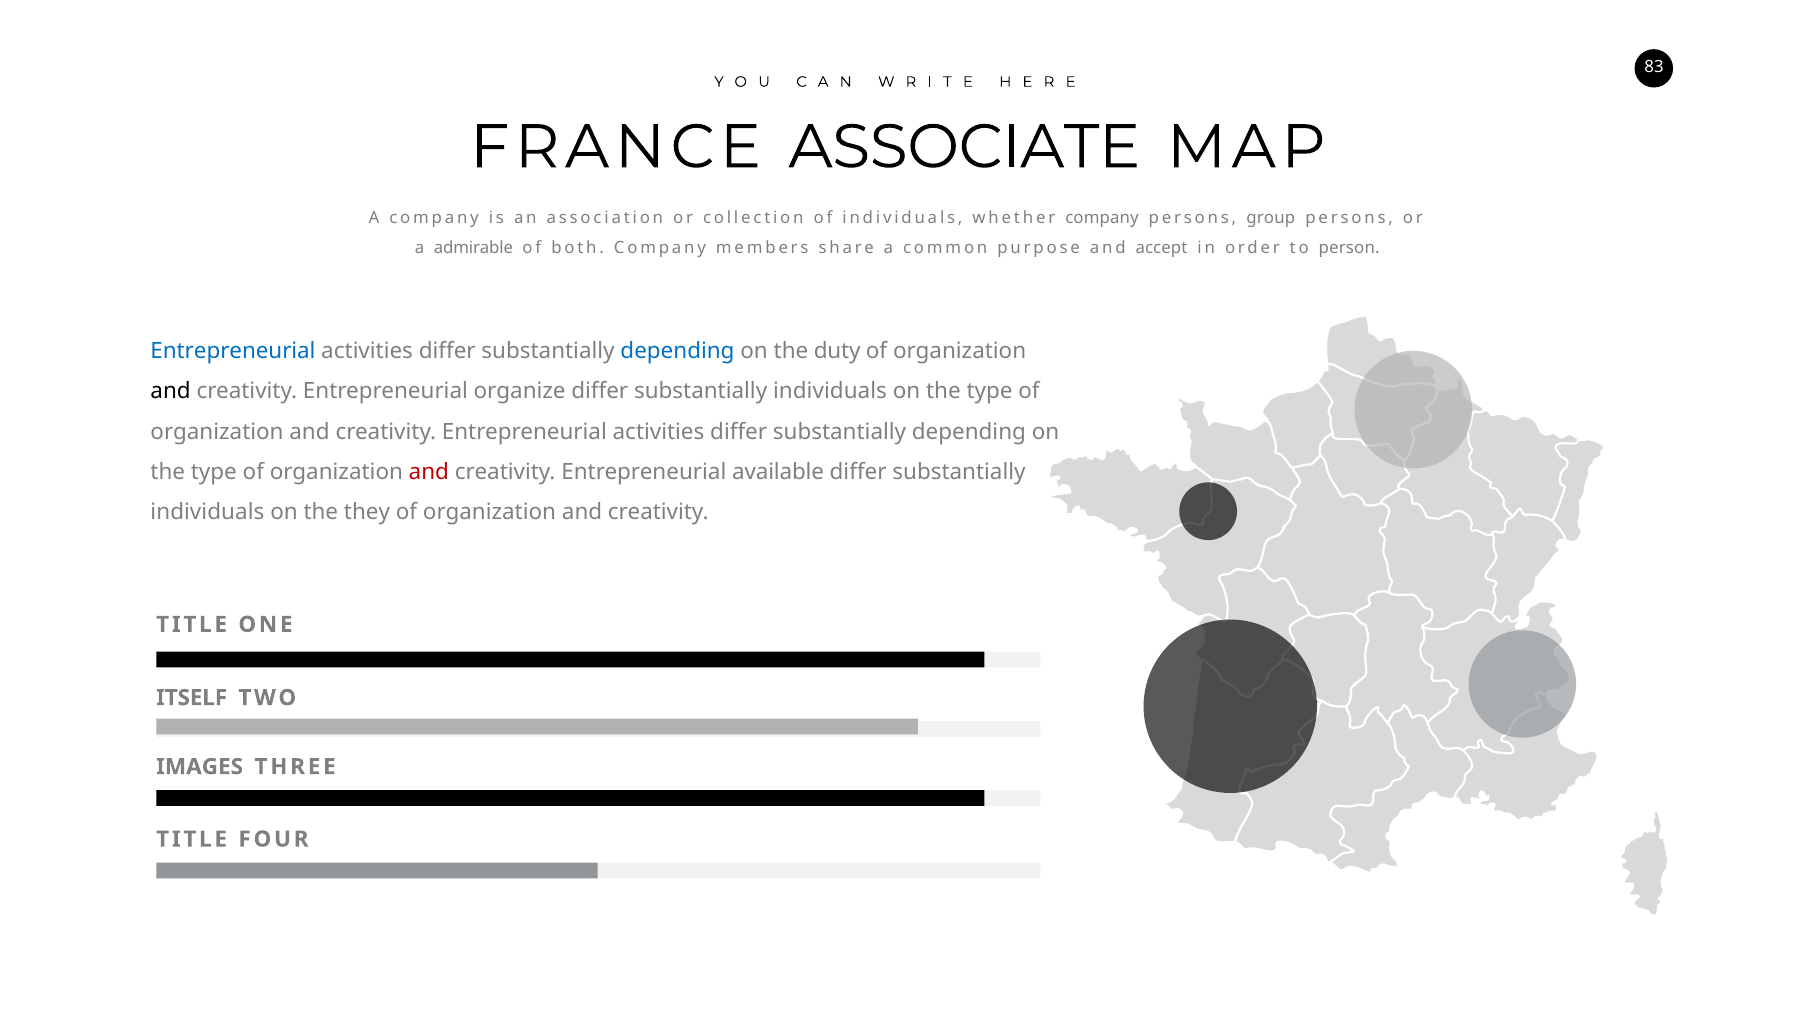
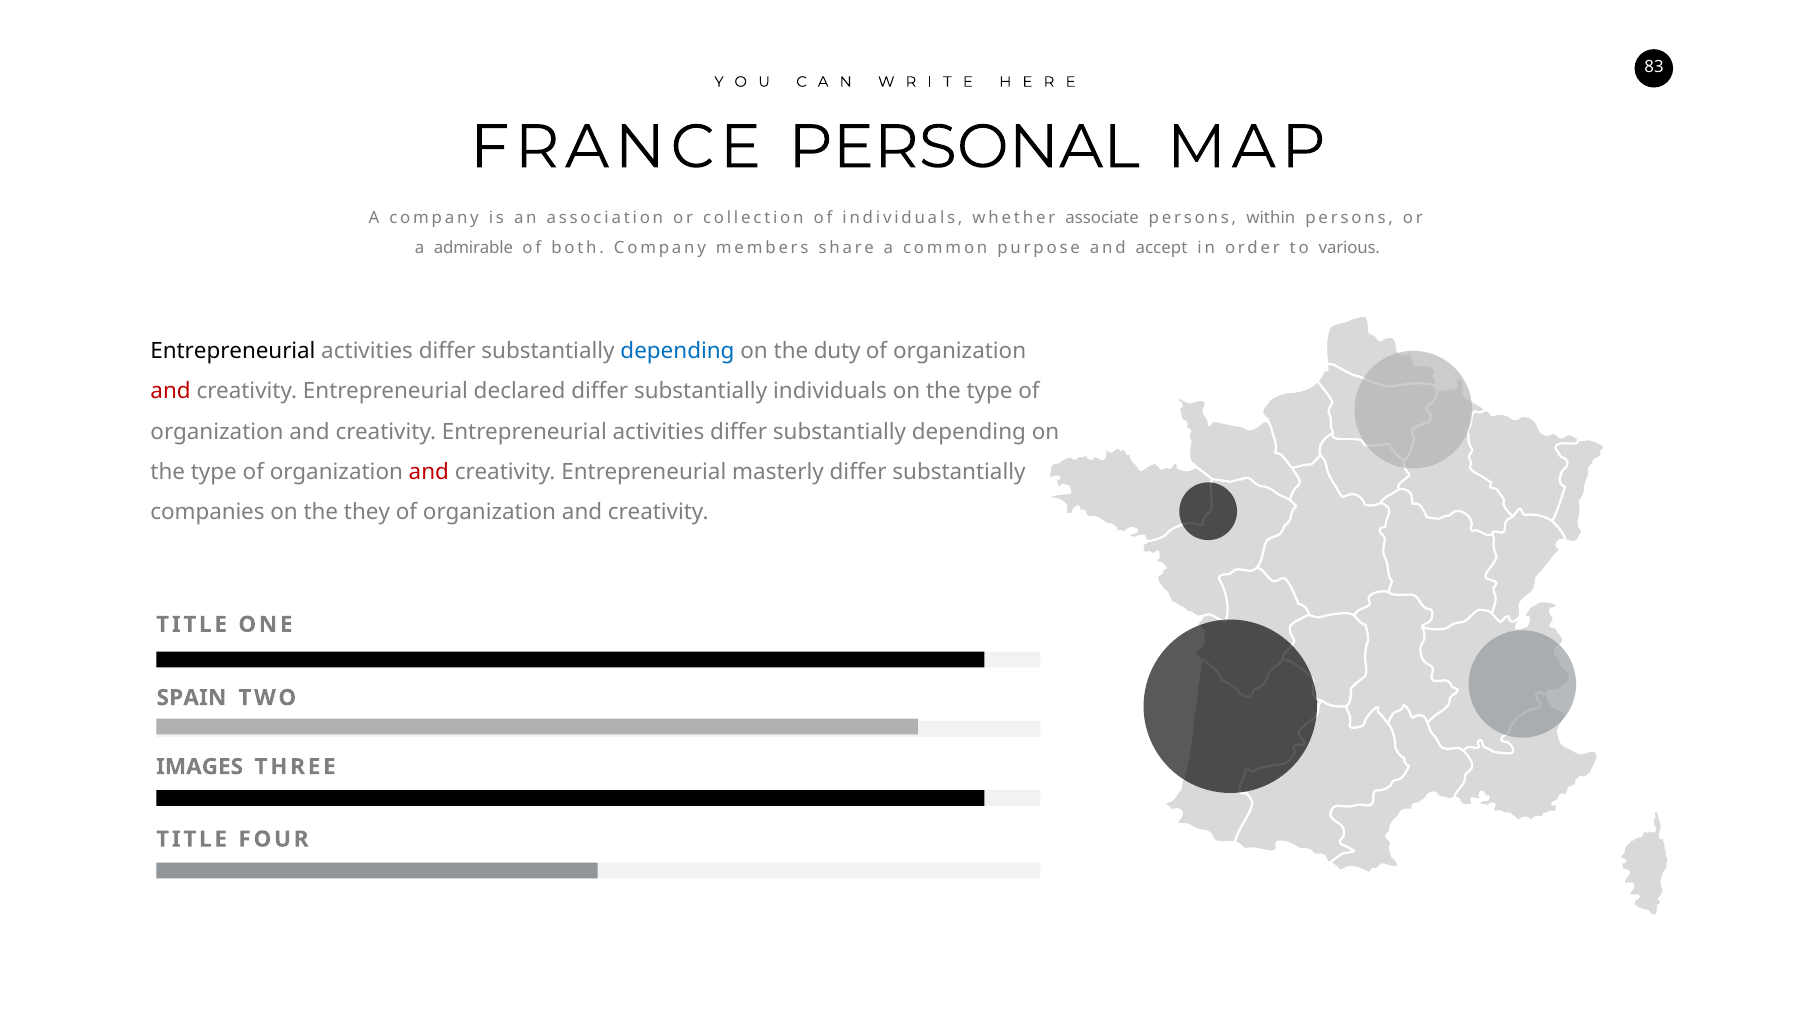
ASSOCIATE: ASSOCIATE -> PERSONAL (964, 147)
whether company: company -> associate (1102, 218)
group: group -> within (1271, 218)
person: person -> various (1349, 248)
Entrepreneurial colour: blue -> black (233, 351)
and colour: black -> red (171, 391)
organize: organize -> declared (520, 391)
available: available -> masterly (778, 472)
individuals: individuals -> companies (208, 512)
ITSELF: ITSELF -> SPAIN (191, 698)
